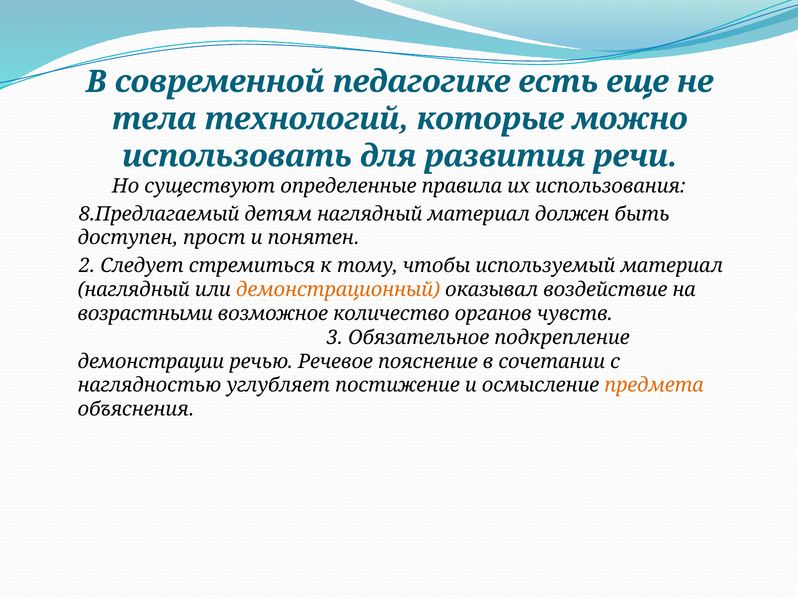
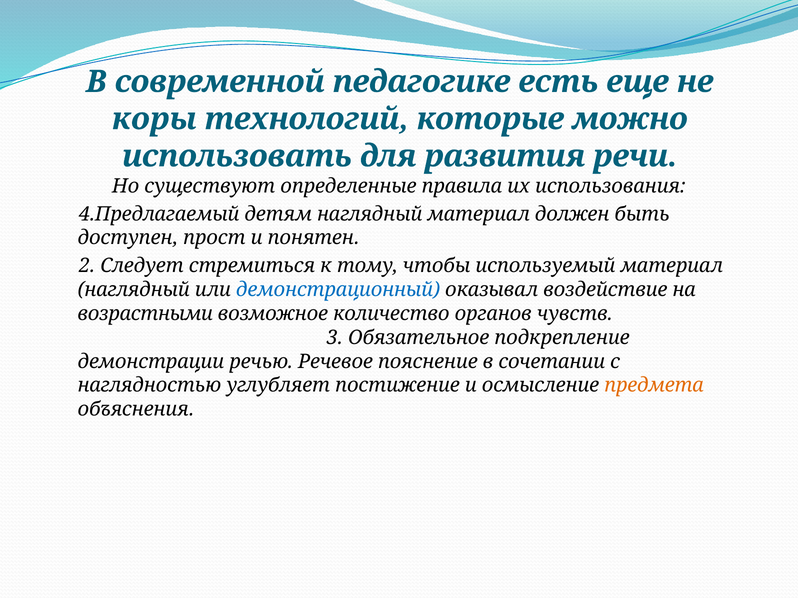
тела: тела -> коры (154, 119)
8.Предлагаемый: 8.Предлагаемый -> 4.Предлагаемый (159, 214)
демонстрационный colour: orange -> blue (338, 290)
